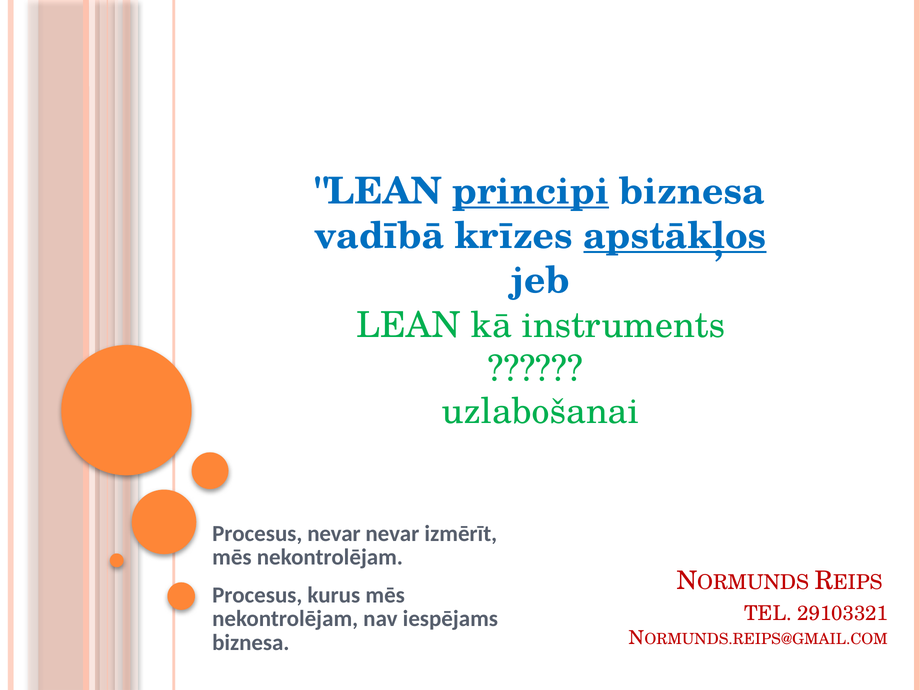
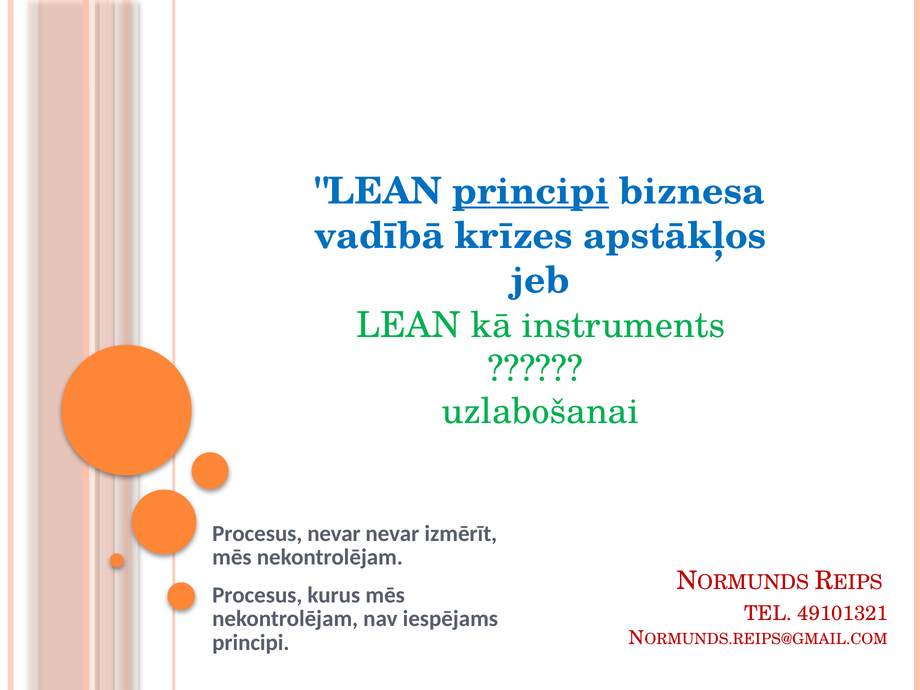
apstākļos underline: present -> none (675, 236)
29103321: 29103321 -> 49101321 (843, 613)
biznesa: biznesa -> principi (251, 642)
